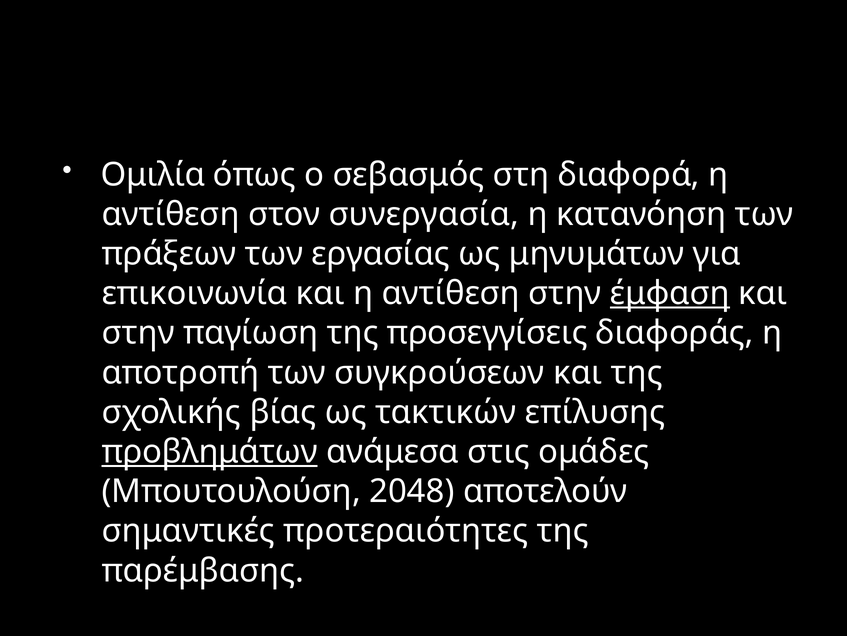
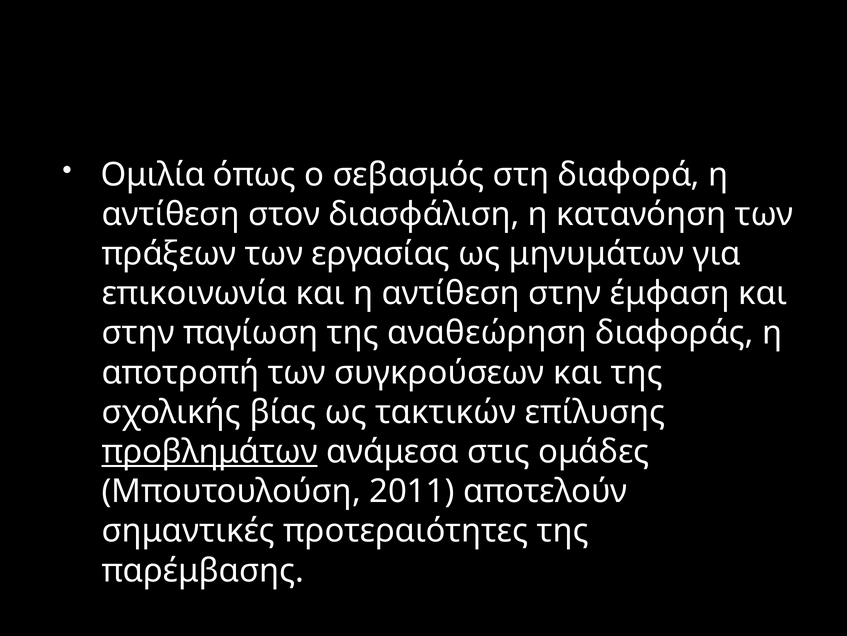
συνεργασία: συνεργασία -> διασφάλιση (424, 214)
έμφαση underline: present -> none (670, 293)
προσεγγίσεις: προσεγγίσεις -> αναθεώρηση (487, 333)
2048: 2048 -> 2011 (412, 491)
